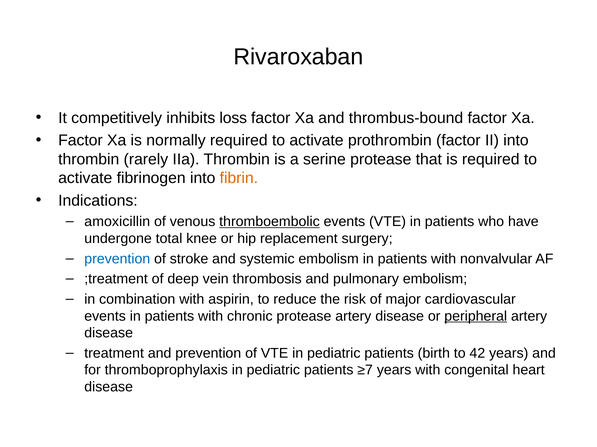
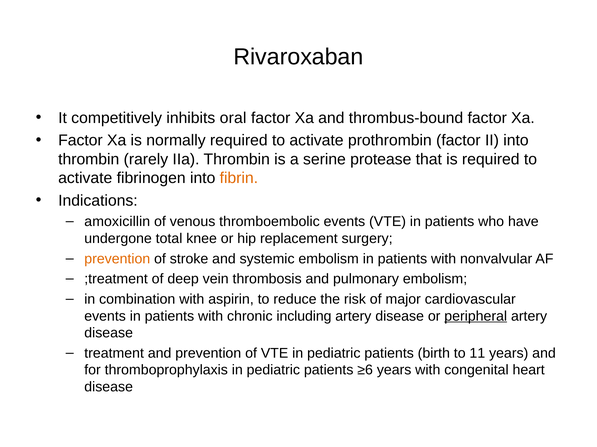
loss: loss -> oral (233, 118)
thromboembolic underline: present -> none (269, 222)
prevention colour: blue -> orange (117, 259)
chronic protease: protease -> including (304, 317)
42: 42 -> 11 (477, 354)
≥7: ≥7 -> ≥6 (365, 371)
